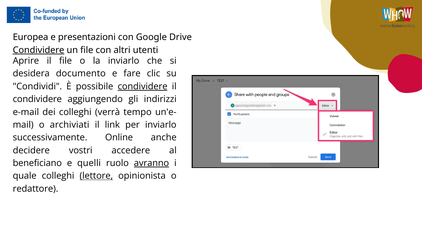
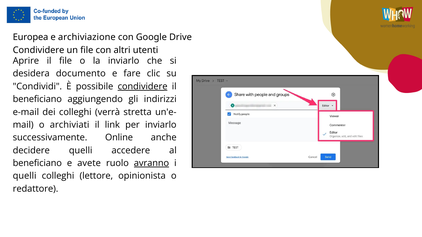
presentazioni: presentazioni -> archiviazione (87, 37)
Condividere underline: present -> none (39, 50)
condividere: condividere -> beneficiano (37, 99)
tempo: tempo -> stretta (138, 112)
decidere vostri: vostri -> quelli (81, 151)
quelli: quelli -> avete (89, 163)
quale: quale -> quelli (25, 176)
lettore underline: present -> none (96, 176)
